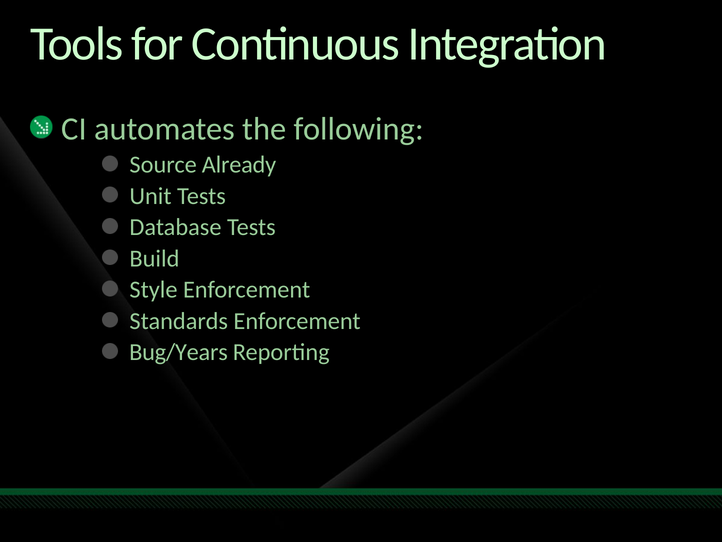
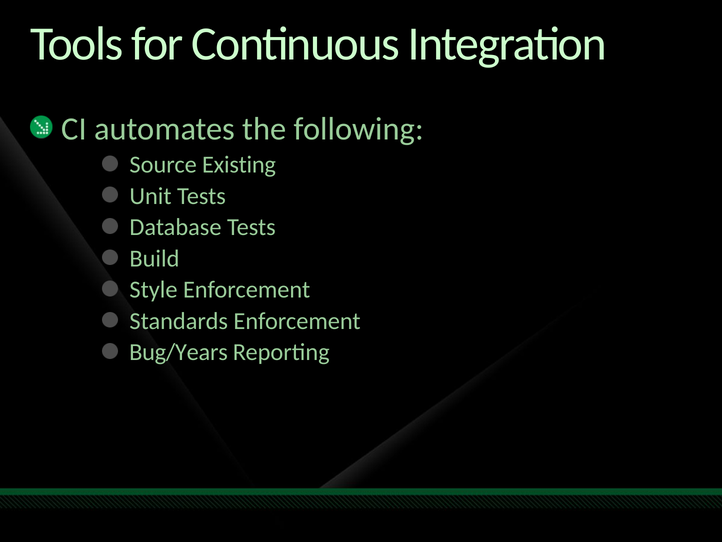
Already: Already -> Existing (239, 165)
